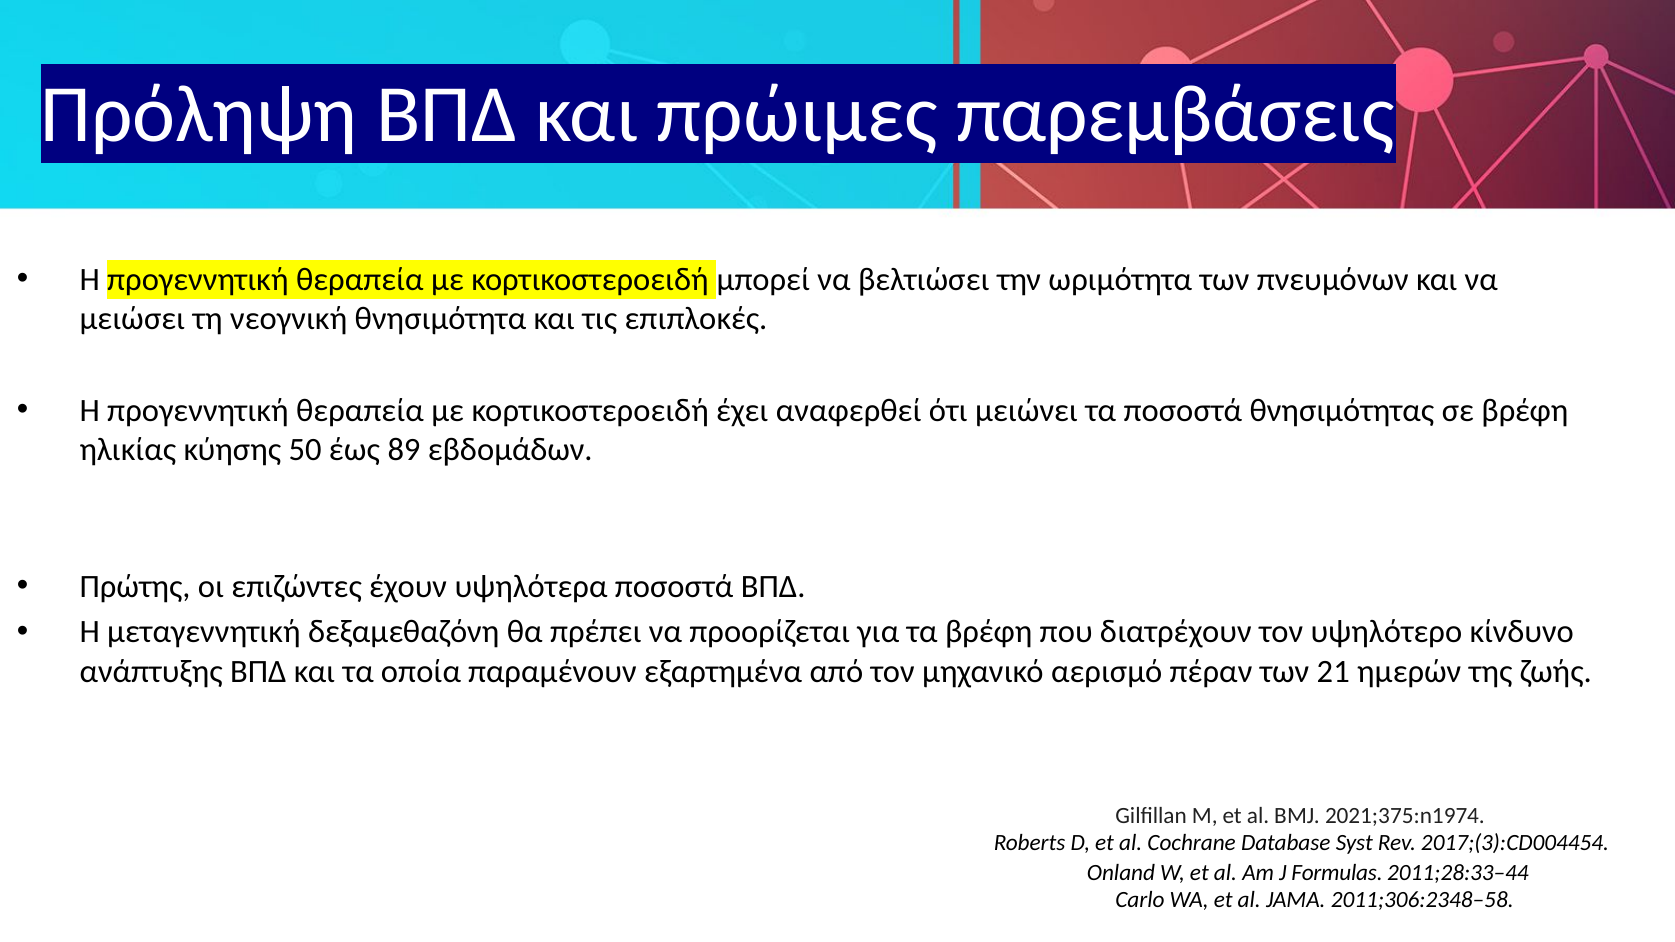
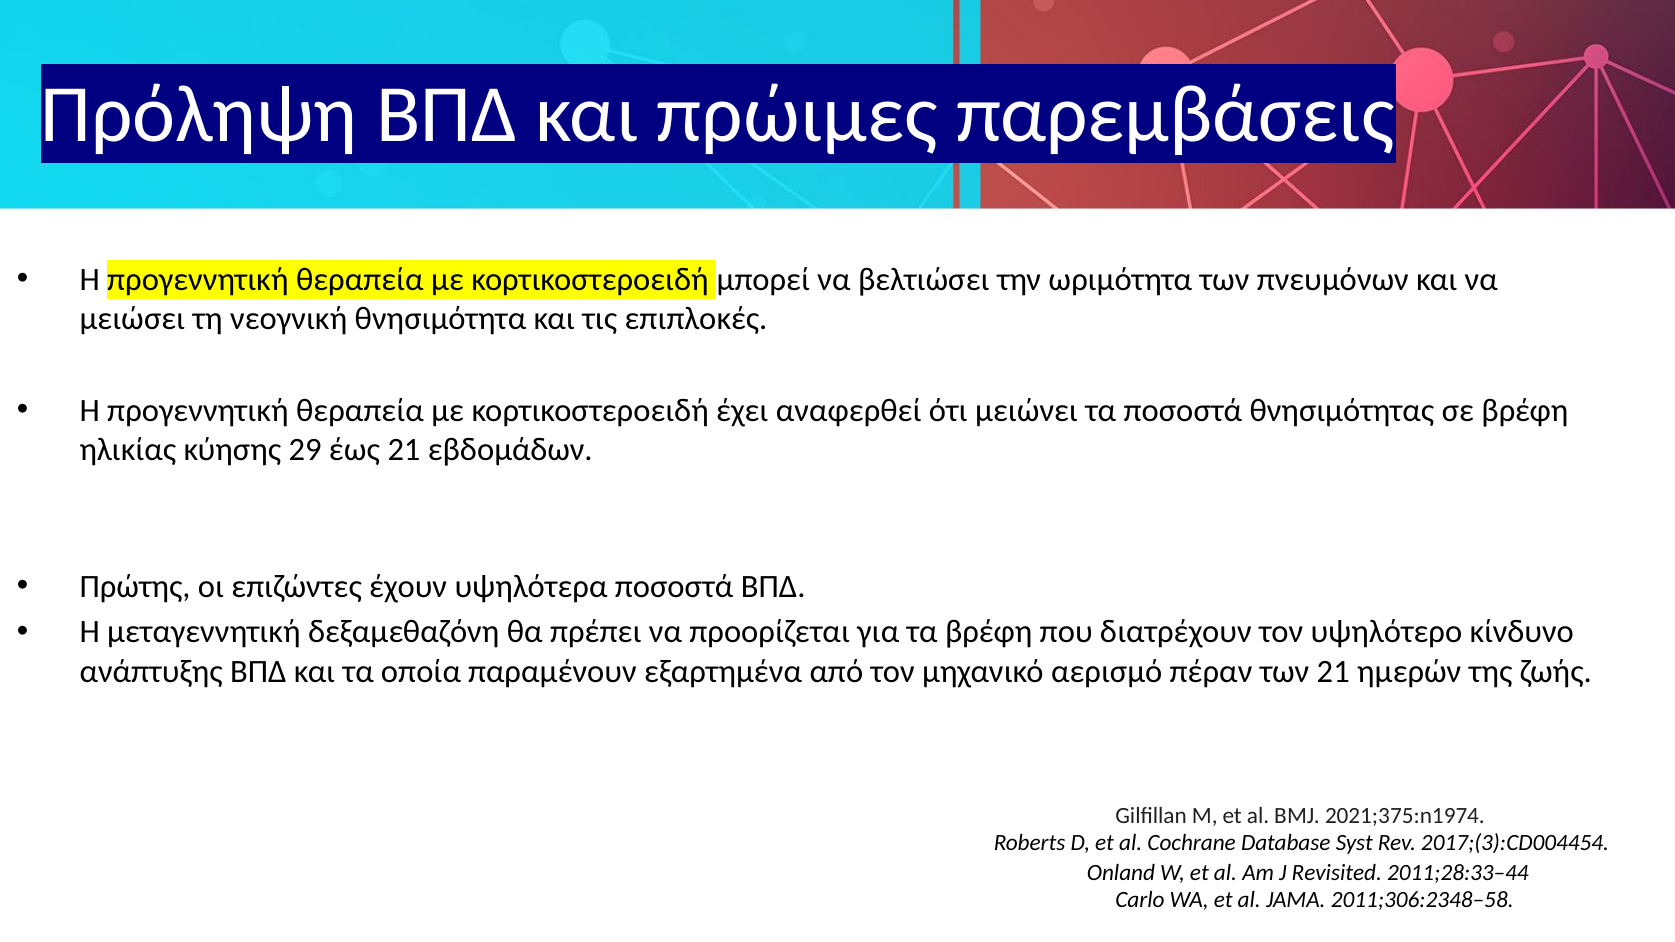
50: 50 -> 29 (305, 450)
έως 89: 89 -> 21 (404, 450)
Formulas: Formulas -> Revisited (1337, 873)
